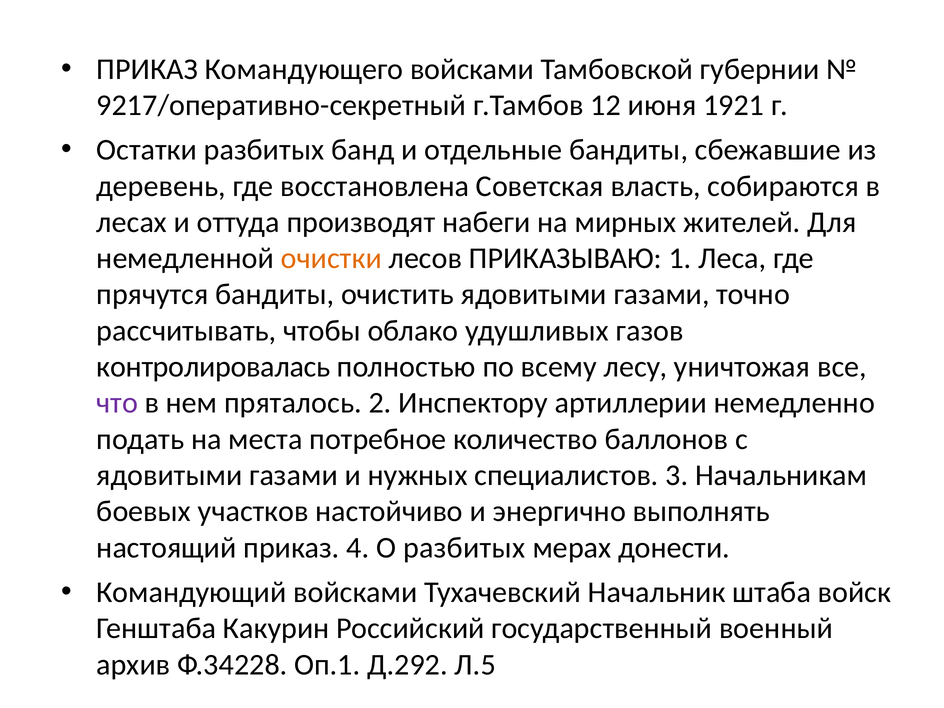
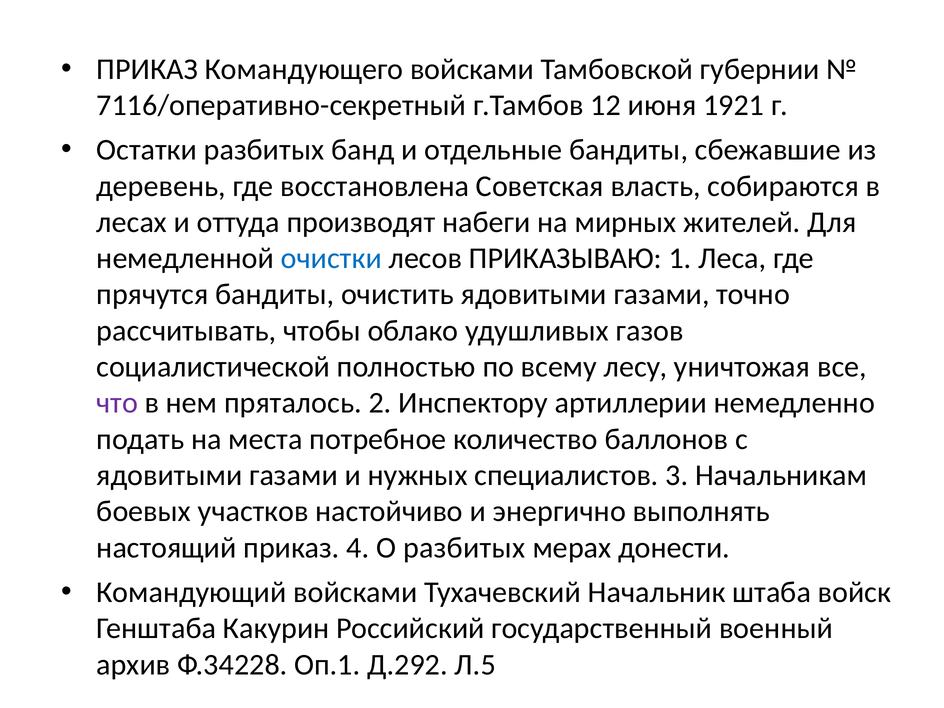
9217/оперативно-секретный: 9217/оперативно-секретный -> 7116/оперативно-секретный (281, 105)
очистки colour: orange -> blue (331, 258)
контролировалась: контролировалась -> социалистической (213, 367)
